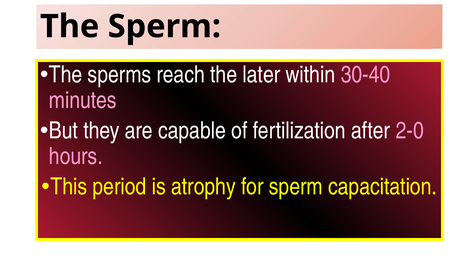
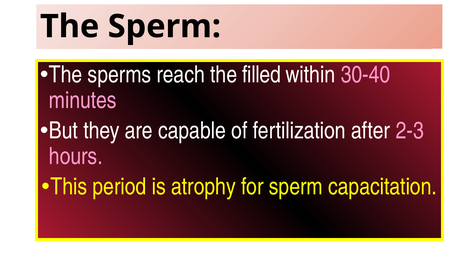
later: later -> filled (262, 75)
2-0: 2-0 -> 2-3 (410, 131)
